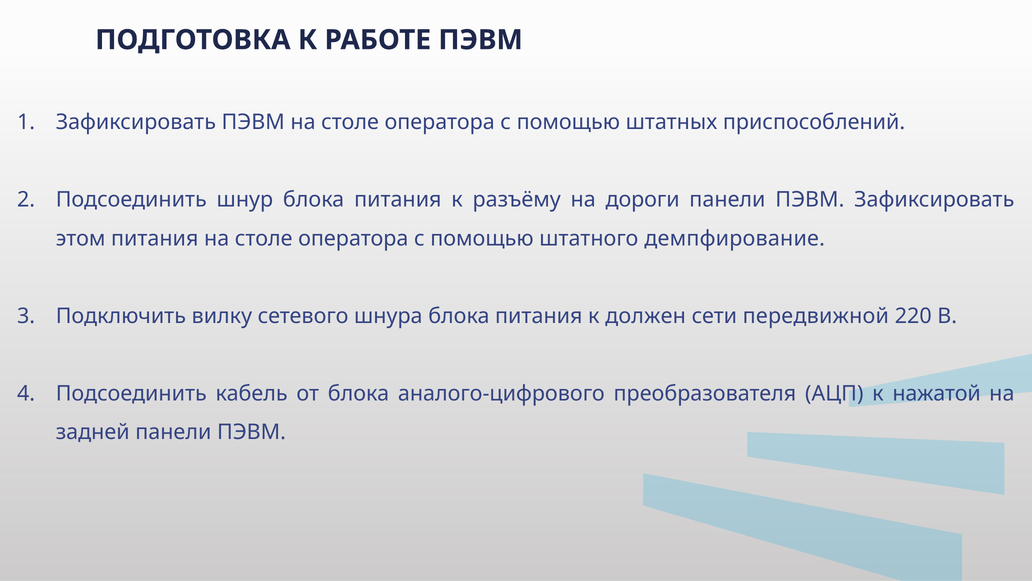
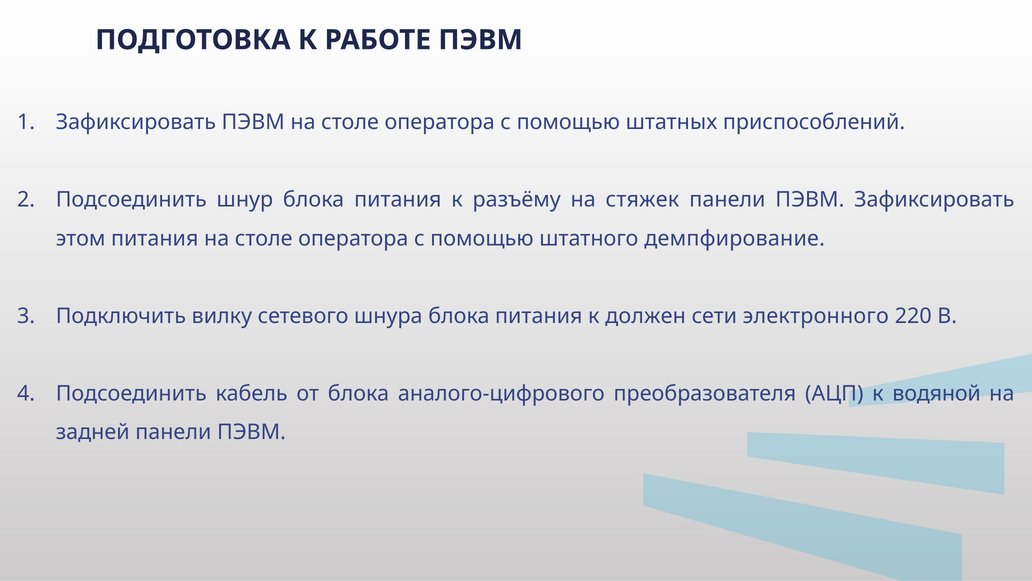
дороги: дороги -> стяжек (642, 200)
передвижной: передвижной -> электронного (816, 316)
нажатой: нажатой -> водяной (937, 393)
